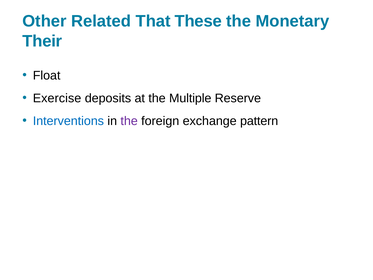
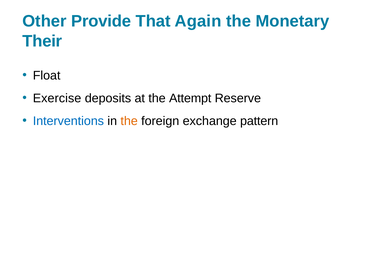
Related: Related -> Provide (101, 21)
These: These -> Again (198, 21)
Multiple: Multiple -> Attempt (190, 98)
the colour: purple -> orange (129, 121)
